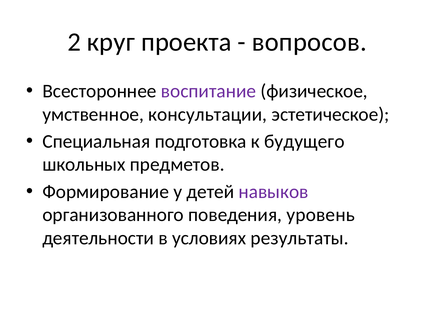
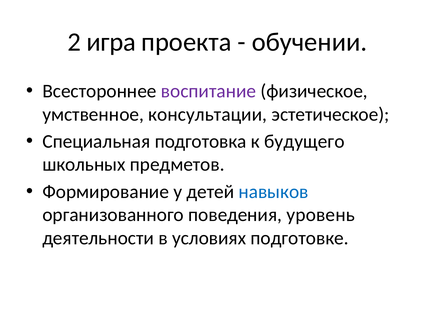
круг: круг -> игра (111, 42)
вопросов: вопросов -> обучении (309, 42)
навыков colour: purple -> blue (273, 192)
результаты: результаты -> подготовке (300, 238)
